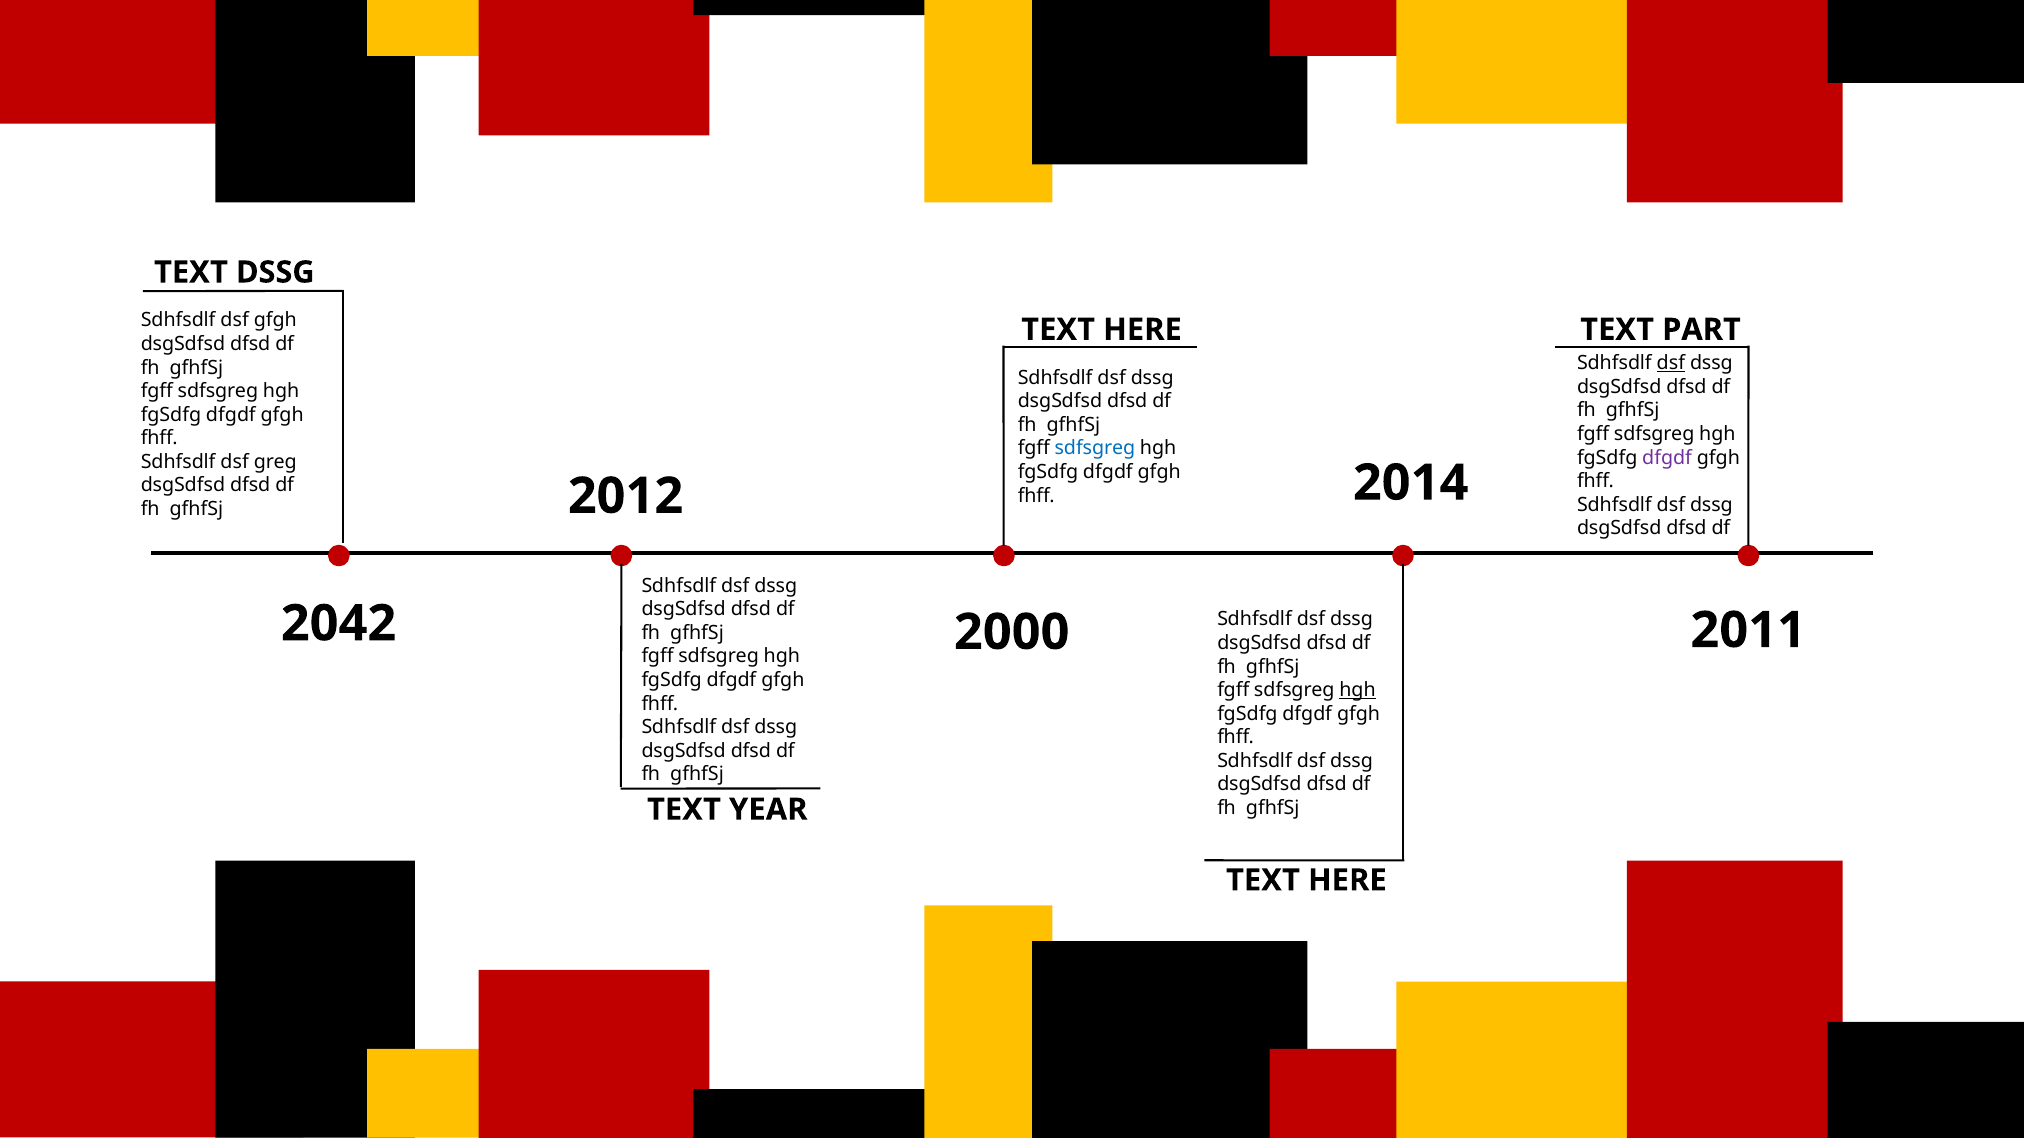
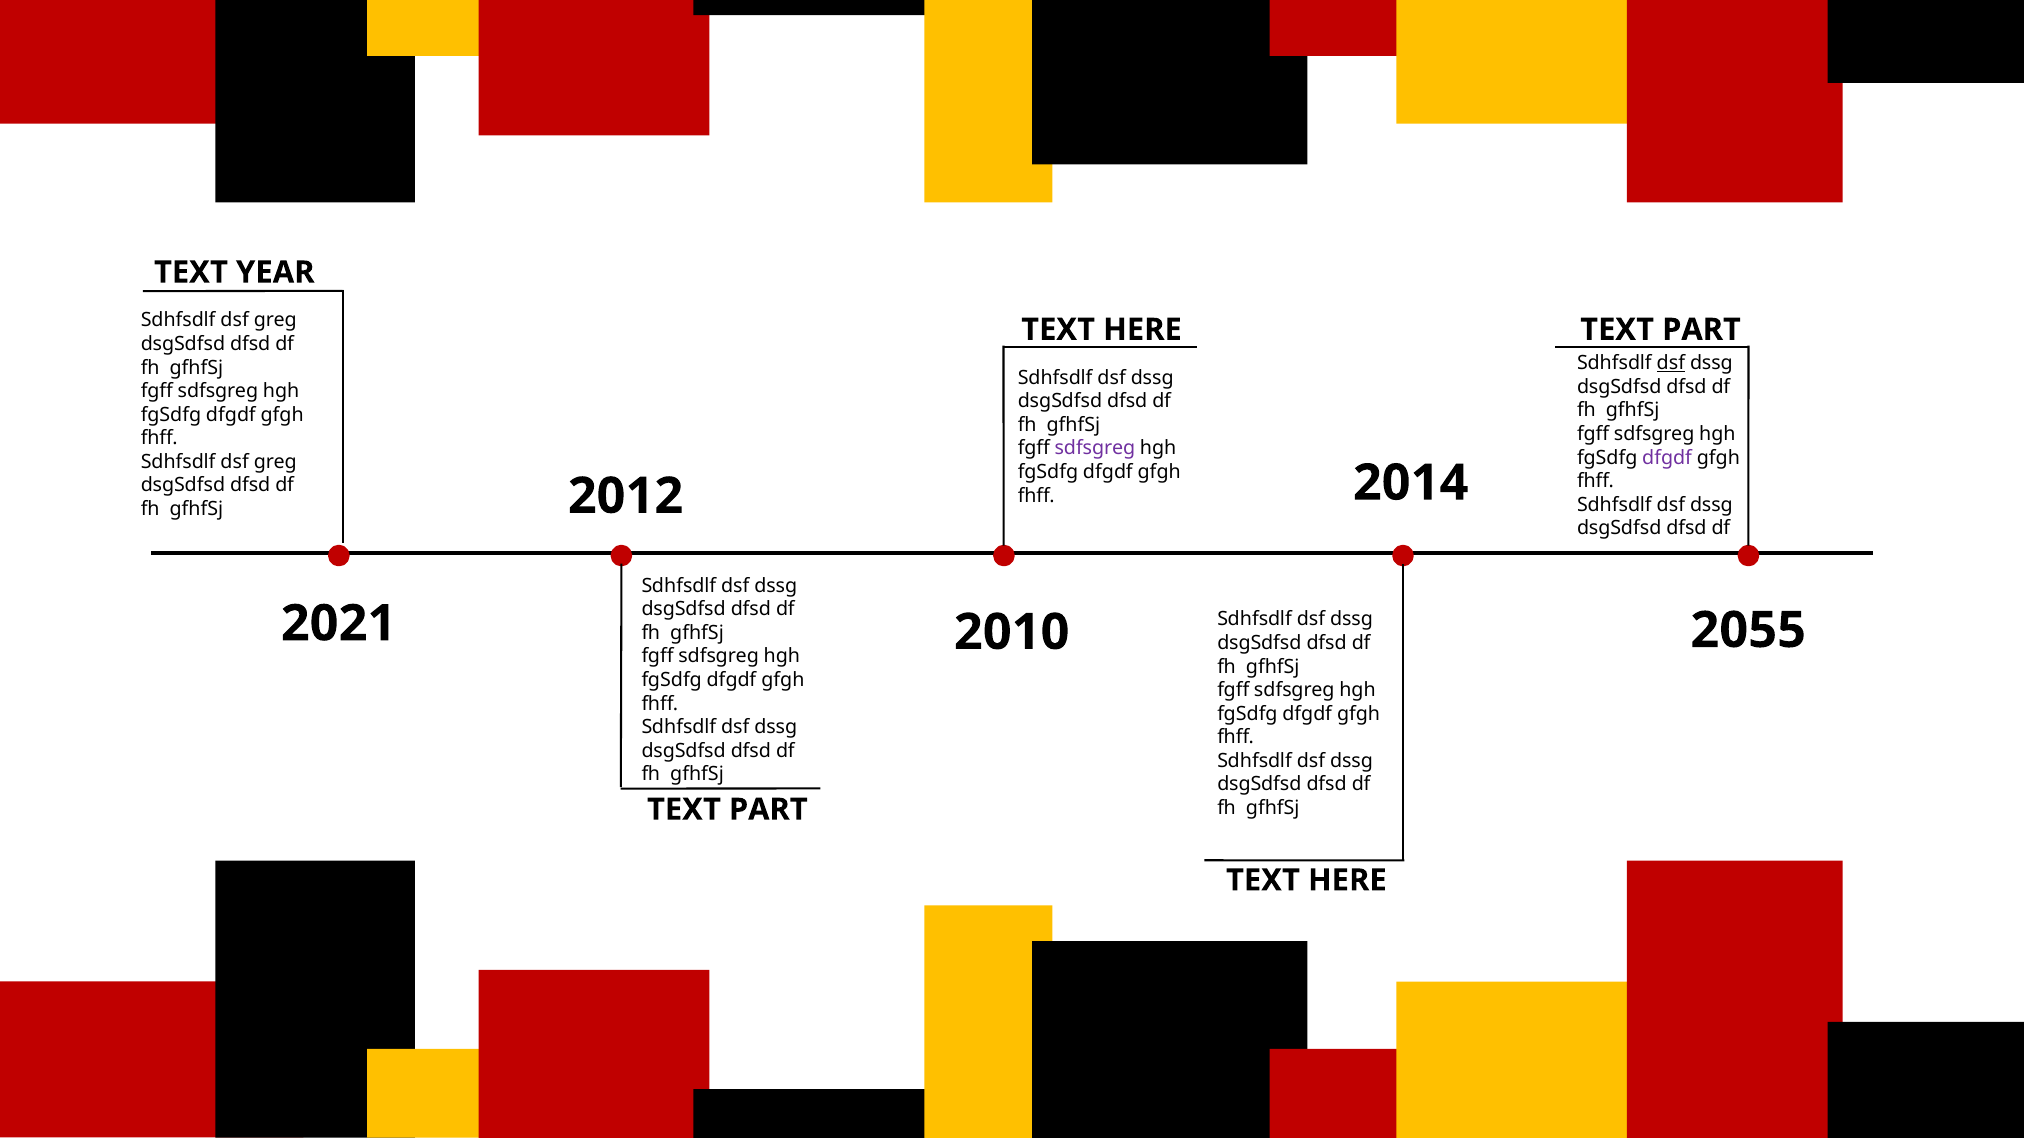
TEXT DSSG: DSSG -> YEAR (275, 272)
gfgh: gfgh -> greg (275, 321)
sdfsgreg colour: blue -> purple (1095, 449)
2042: 2042 -> 2021 (339, 624)
2011: 2011 -> 2055 (1748, 631)
2000: 2000 -> 2010 (1012, 633)
hgh underline: present -> none (1358, 690)
YEAR: YEAR -> PART (768, 810)
